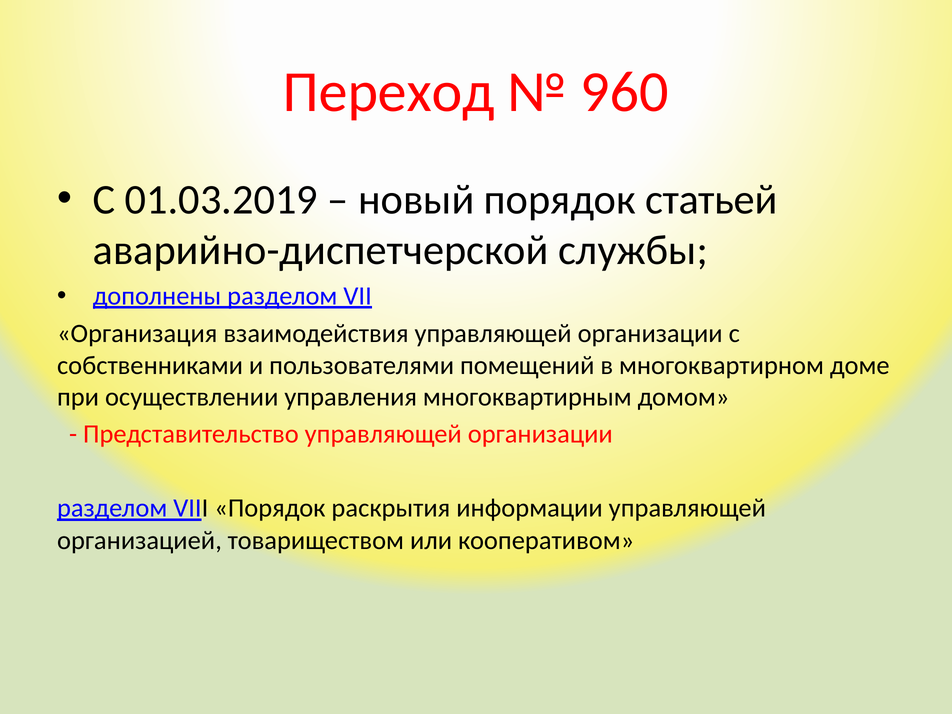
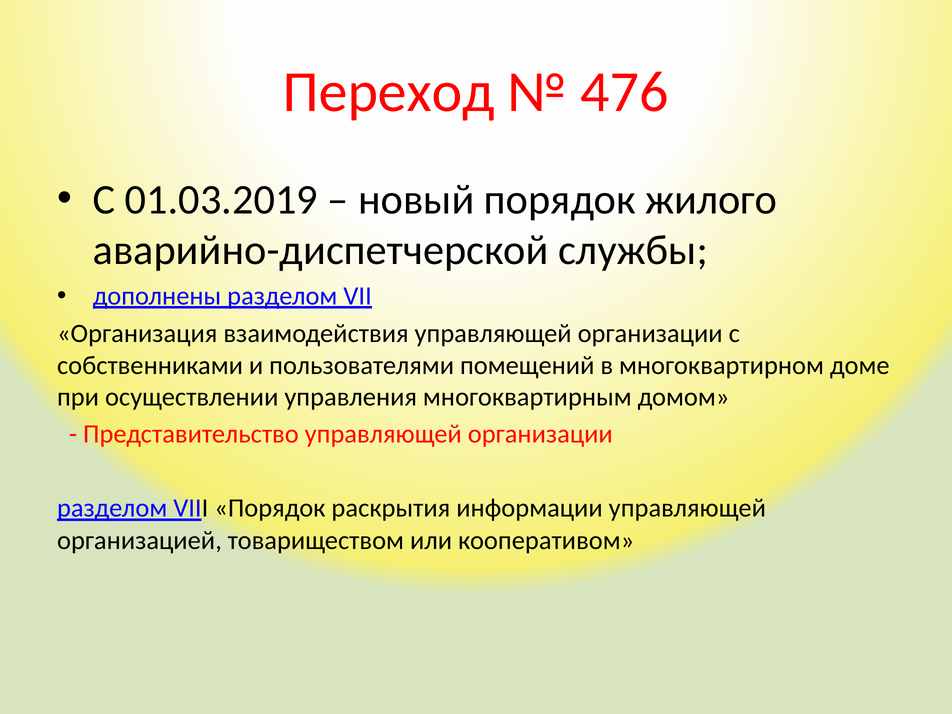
960: 960 -> 476 (624, 92)
статьей: статьей -> жилого (711, 200)
